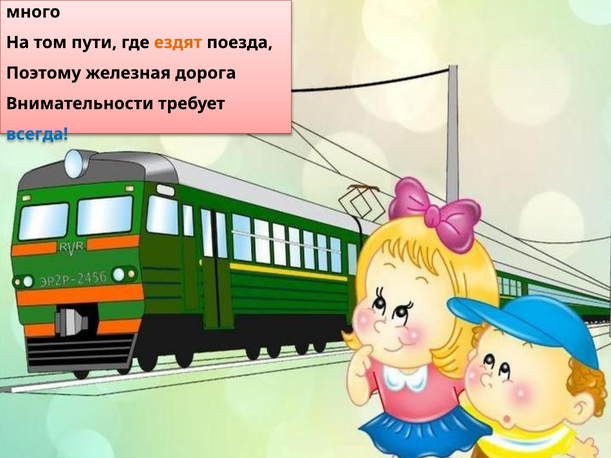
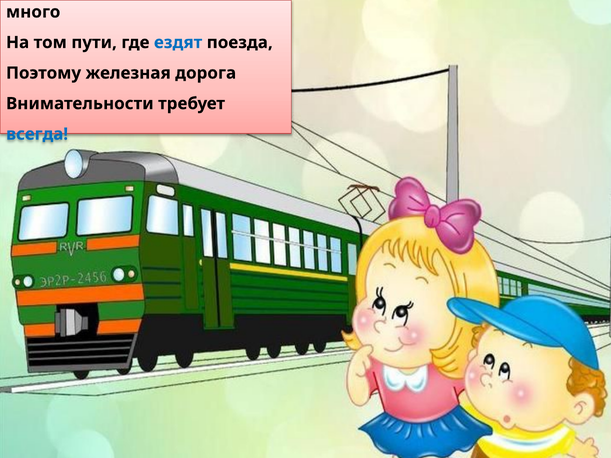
ездят colour: orange -> blue (178, 43)
